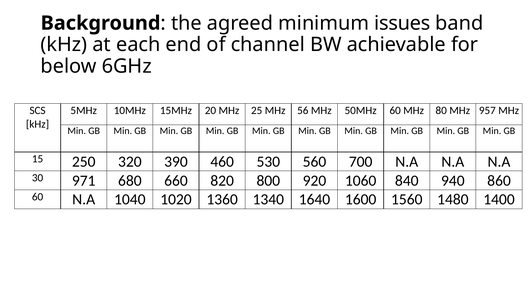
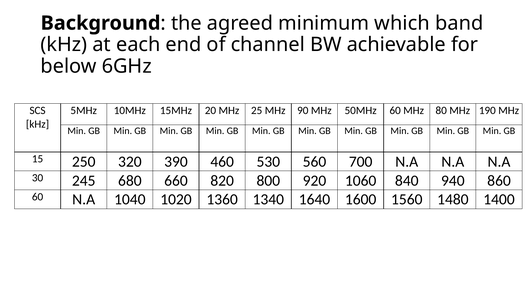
issues: issues -> which (402, 23)
56: 56 -> 90 (303, 111)
957: 957 -> 190 (487, 111)
971: 971 -> 245 (84, 181)
